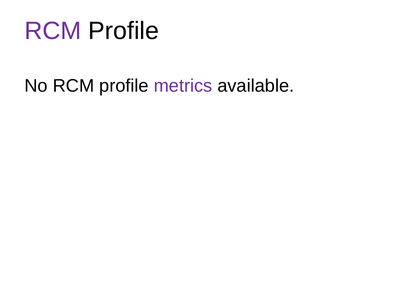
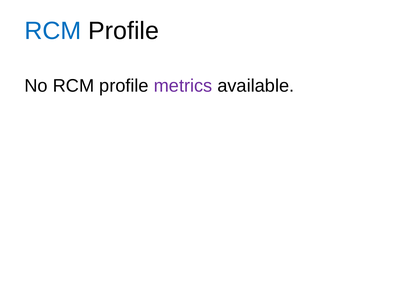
RCM colour: purple -> blue (53, 31)
